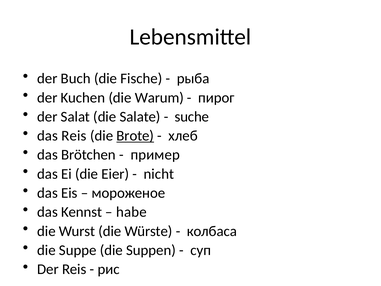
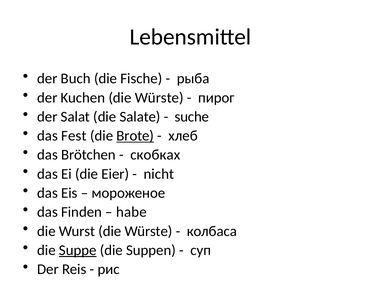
Kuchen die Warum: Warum -> Würstе (159, 98)
das Reis: Reis -> Fest (74, 136)
пример: пример -> скобках (155, 155)
Kennst: Kennst -> Finden (81, 212)
Suppe underline: none -> present (78, 250)
